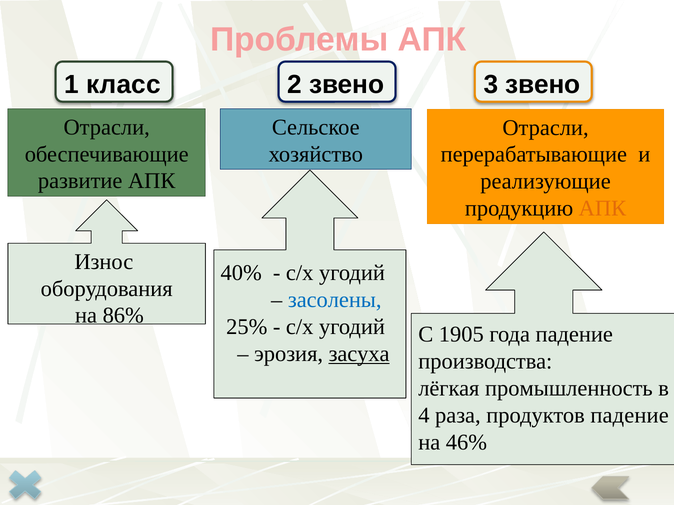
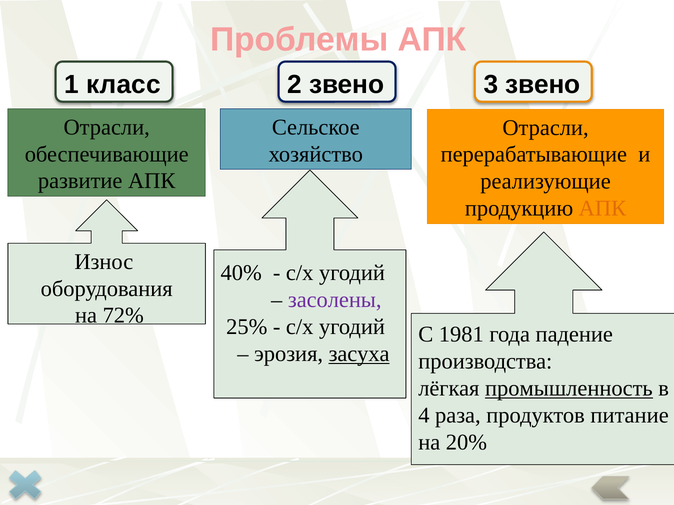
засолены colour: blue -> purple (335, 300)
86%: 86% -> 72% (123, 316)
1905: 1905 -> 1981 (461, 335)
промышленность underline: none -> present (569, 389)
продуктов падение: падение -> питание (630, 416)
46%: 46% -> 20% (466, 443)
